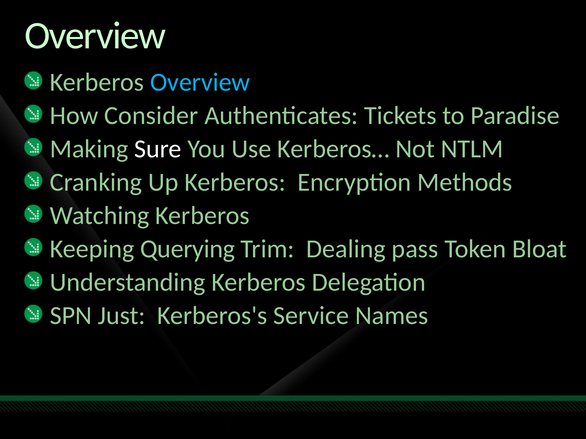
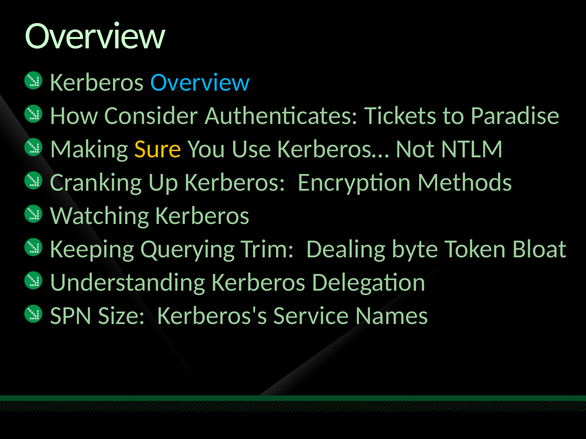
Sure colour: white -> yellow (158, 149)
pass: pass -> byte (415, 249)
Just: Just -> Size (122, 316)
